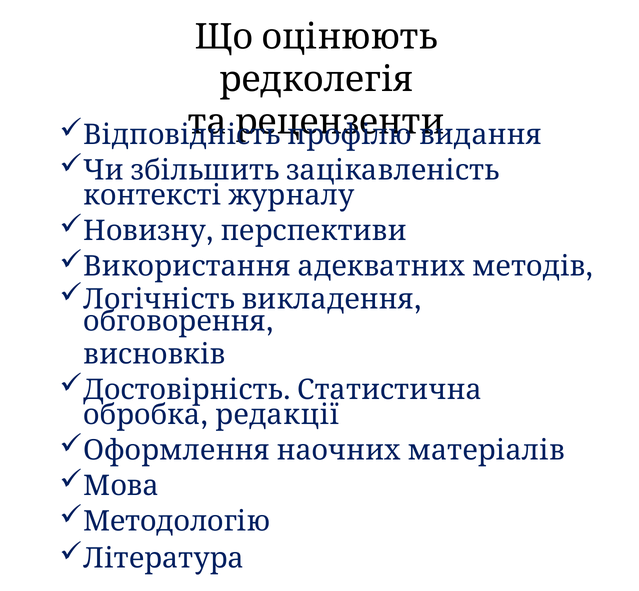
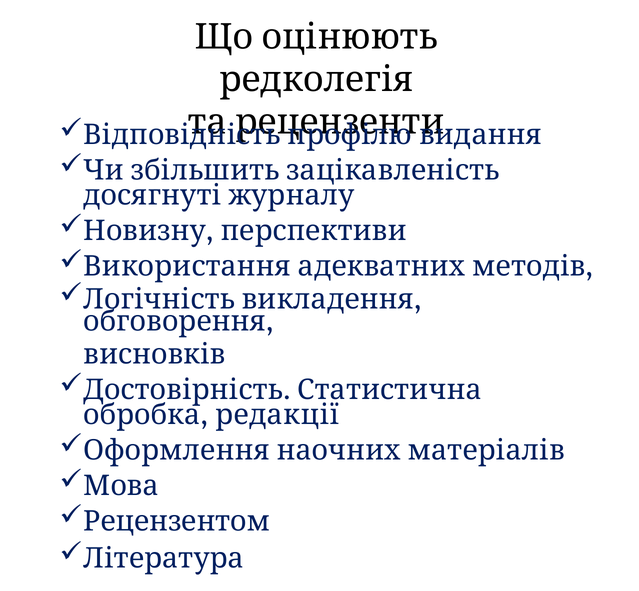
контексті: контексті -> досягнуті (152, 195)
Методологію: Методологію -> Рецензентом (177, 521)
